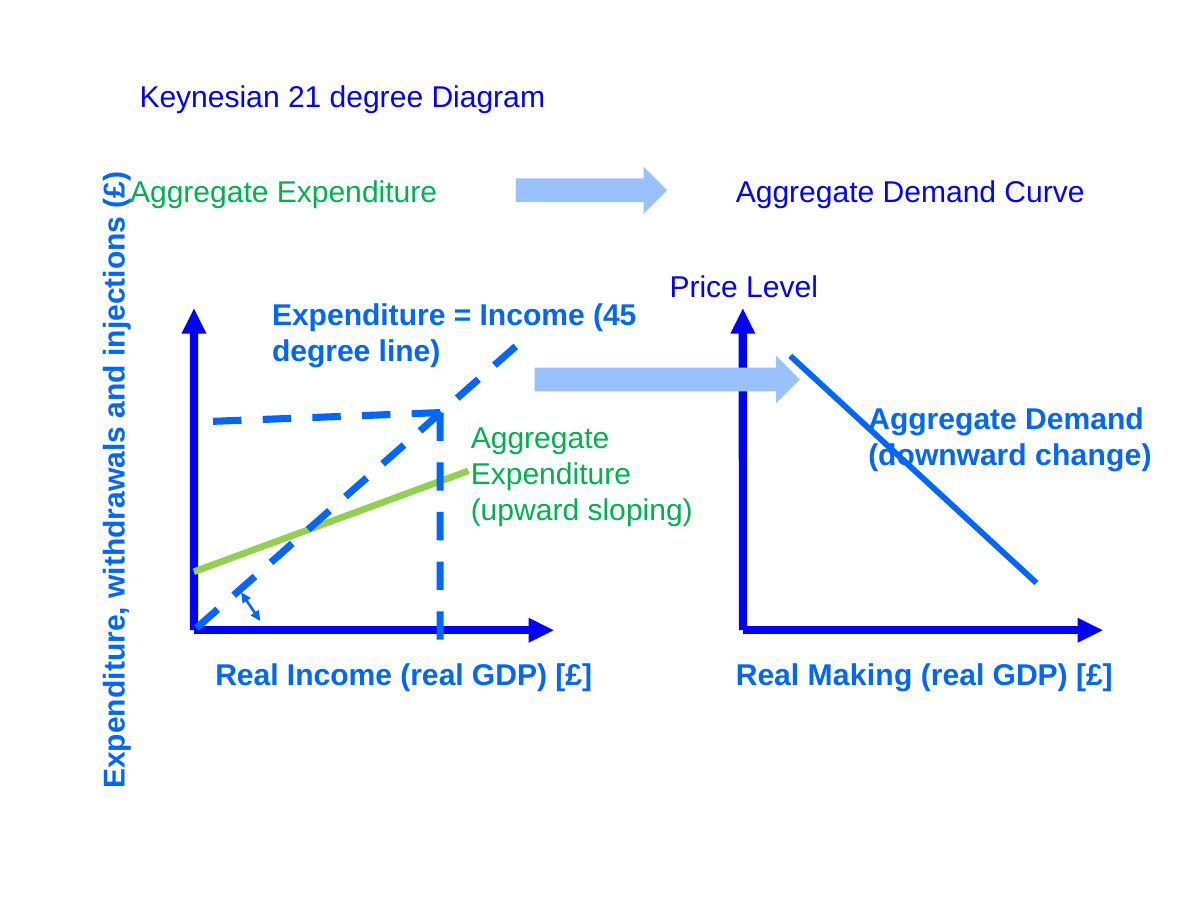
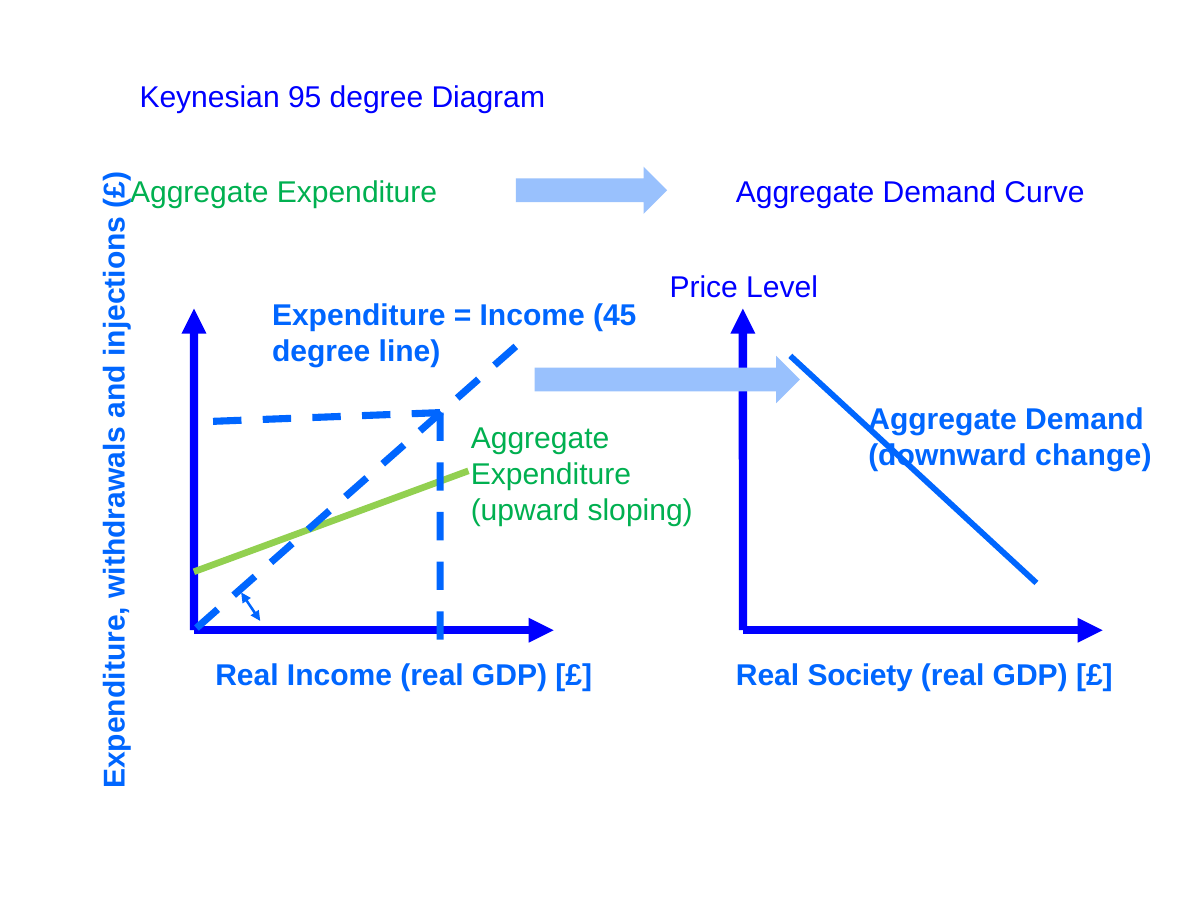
21: 21 -> 95 (305, 98)
Making: Making -> Society (860, 676)
